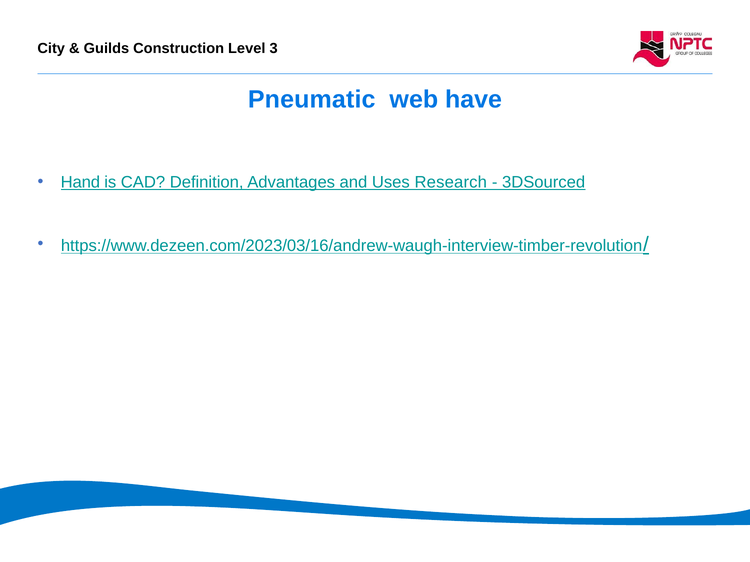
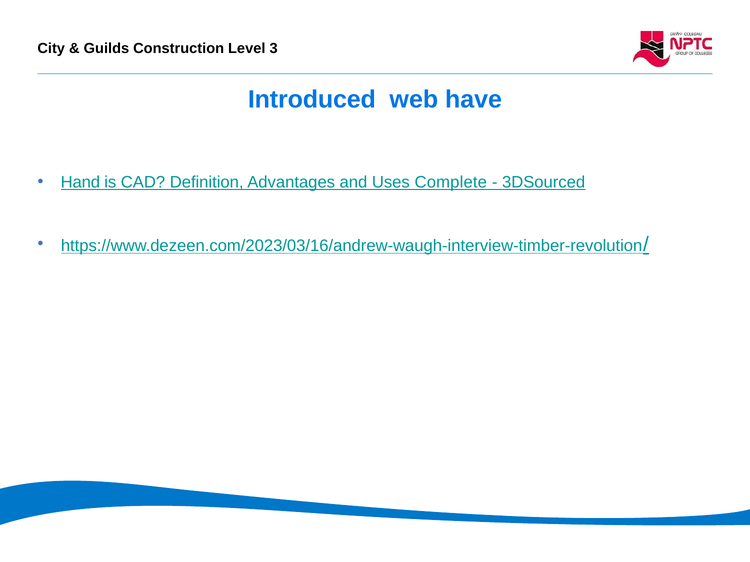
Pneumatic: Pneumatic -> Introduced (312, 99)
Research: Research -> Complete (451, 182)
